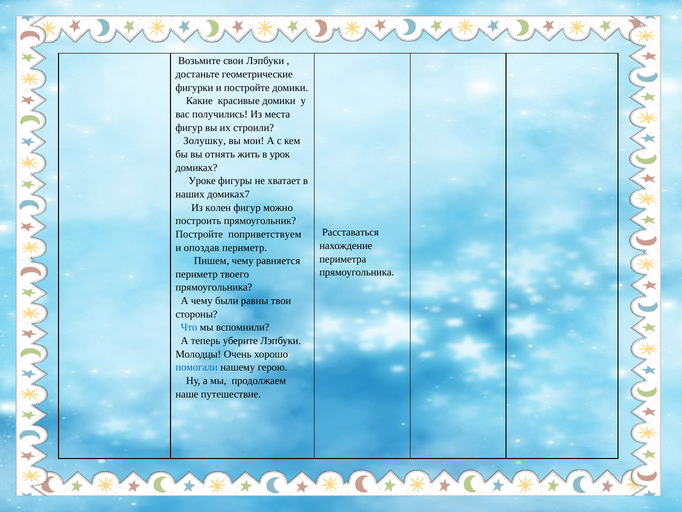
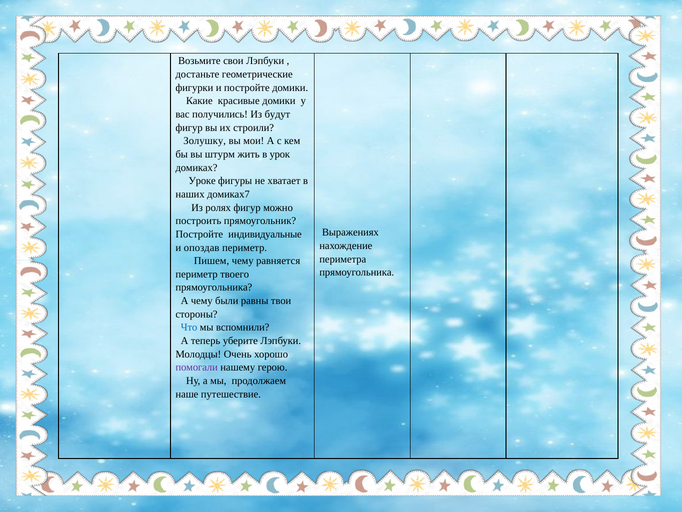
места: места -> будут (277, 114)
отнять: отнять -> штурм (220, 154)
колен: колен -> ролях (218, 207)
Расставаться: Расставаться -> Выражениях (350, 232)
поприветствуем: поприветствуем -> индивидуальные (265, 234)
помогали colour: blue -> purple (197, 367)
